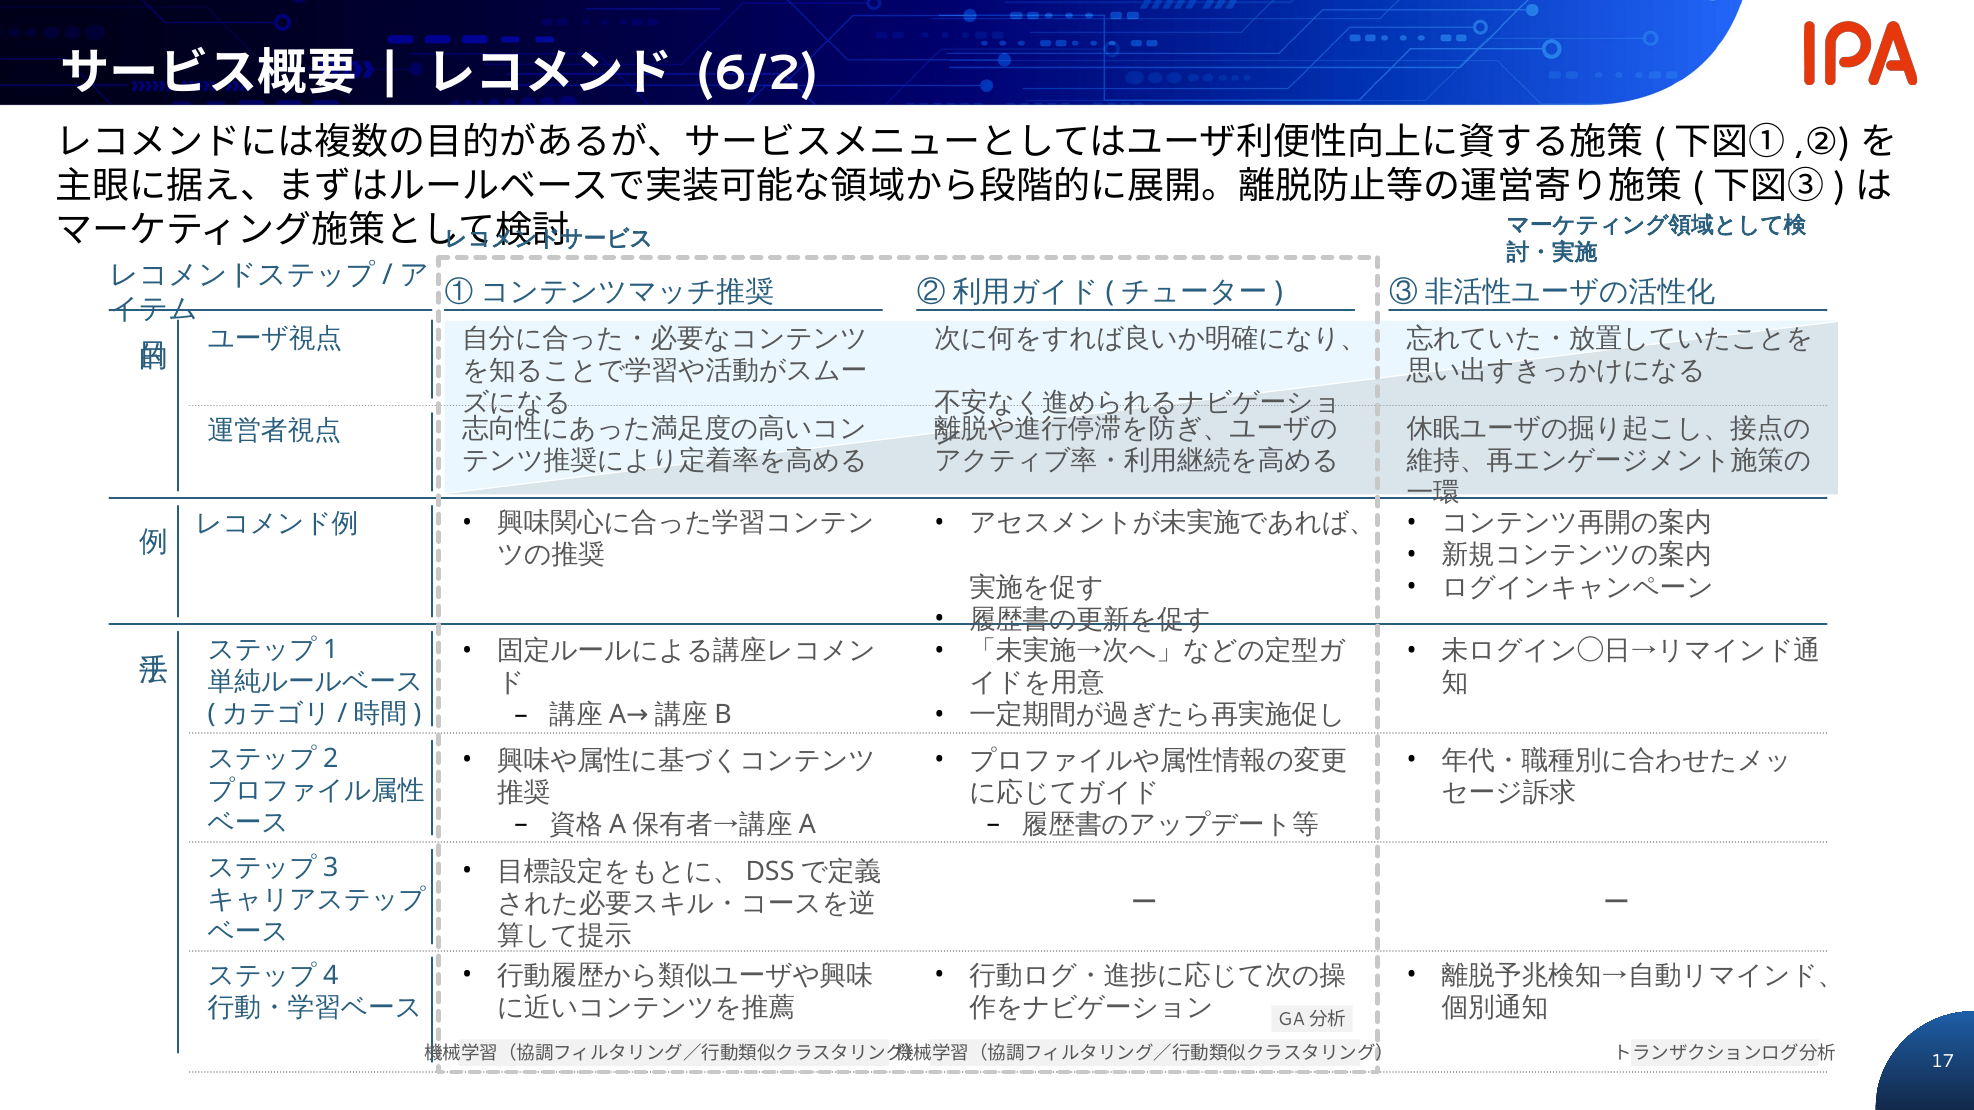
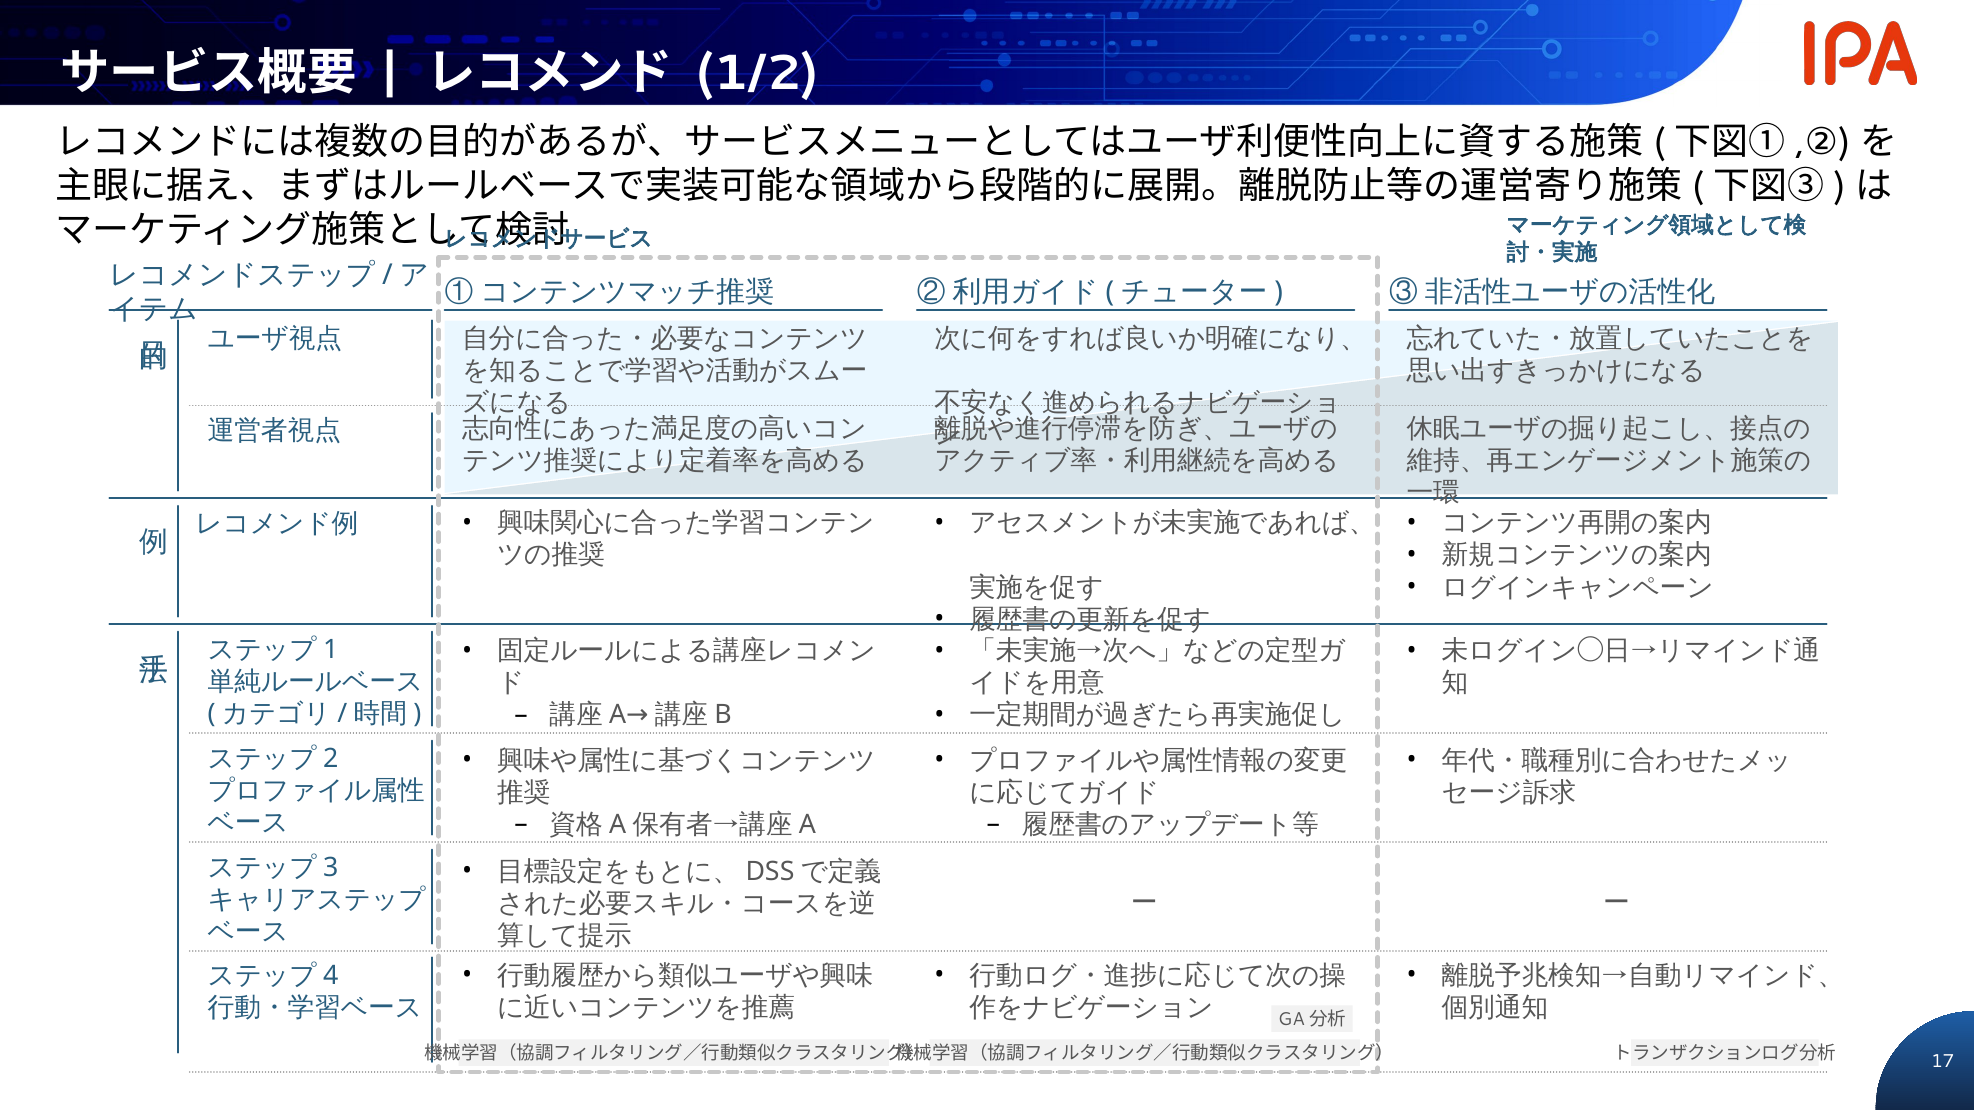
6/2: 6/2 -> 1/2 (758, 73)
